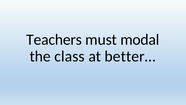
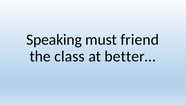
Teachers: Teachers -> Speaking (54, 39)
modal: modal -> friend (140, 39)
